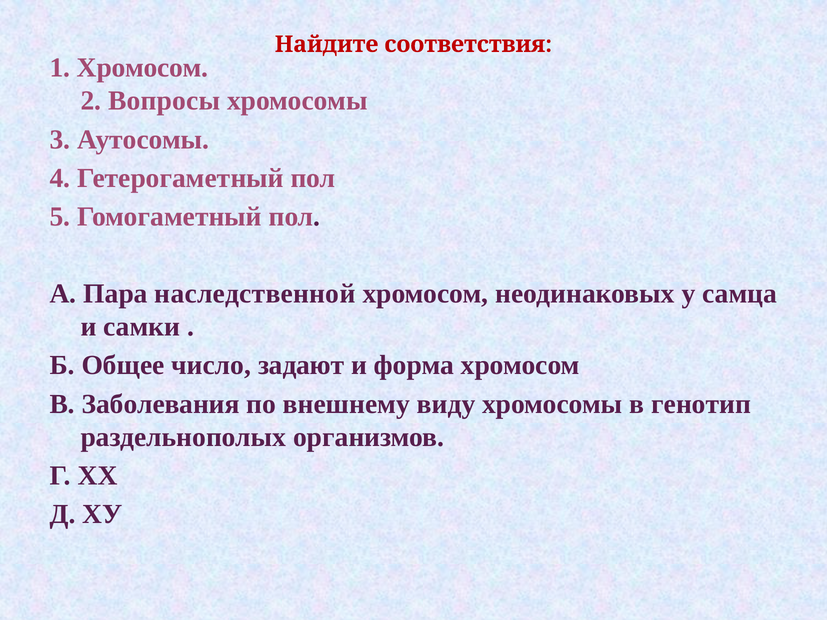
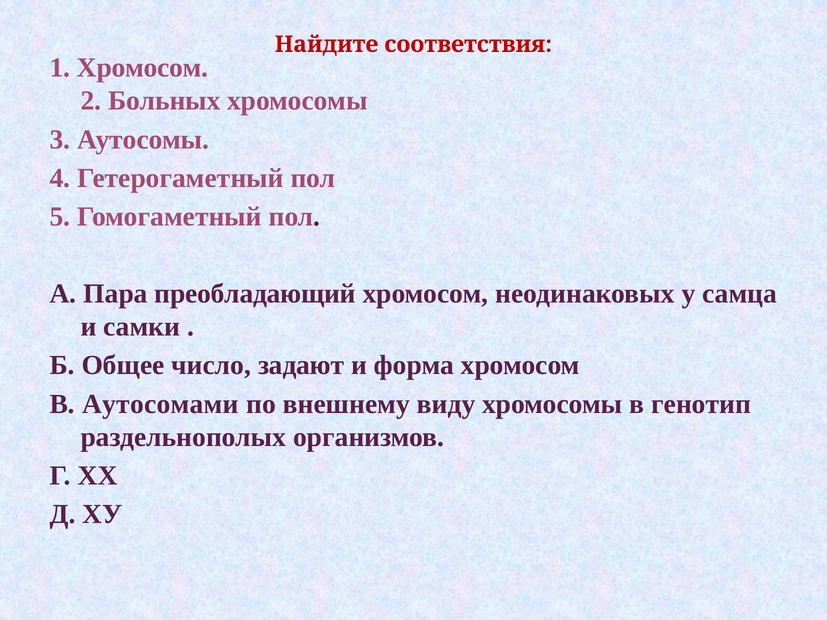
Вопросы: Вопросы -> Больных (164, 101)
наследственной: наследственной -> преобладающий (255, 294)
Заболевания: Заболевания -> Аутосомами (160, 404)
